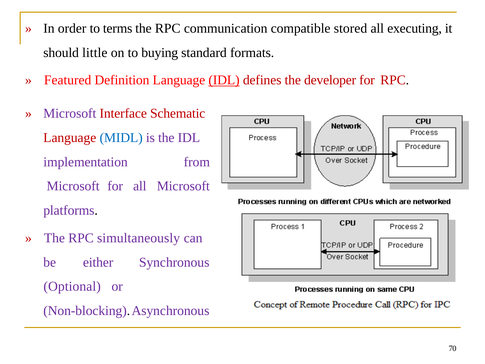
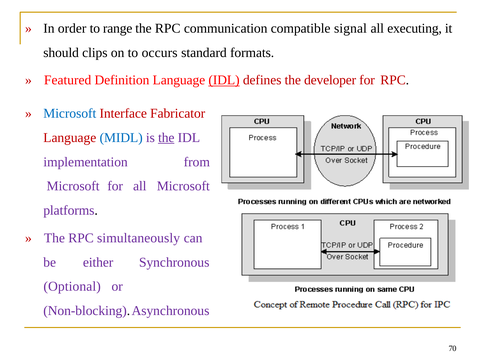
terms: terms -> range (118, 28)
stored: stored -> signal (350, 28)
little: little -> clips (95, 53)
buying: buying -> occurs (160, 53)
Microsoft colour: purple -> blue (70, 113)
Schematic: Schematic -> Fabricator (178, 113)
the underline: none -> present (166, 137)
